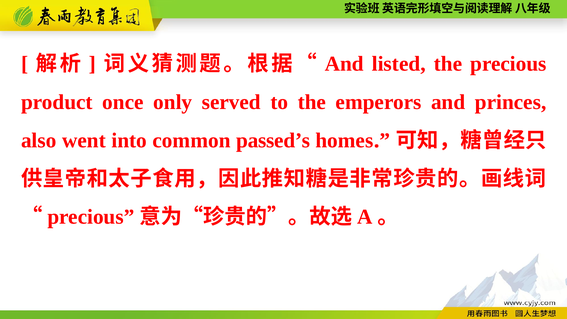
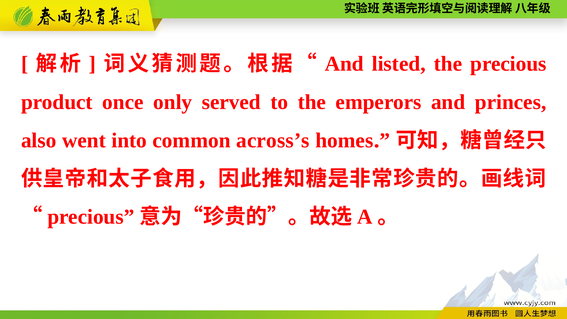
passed’s: passed’s -> across’s (273, 140)
